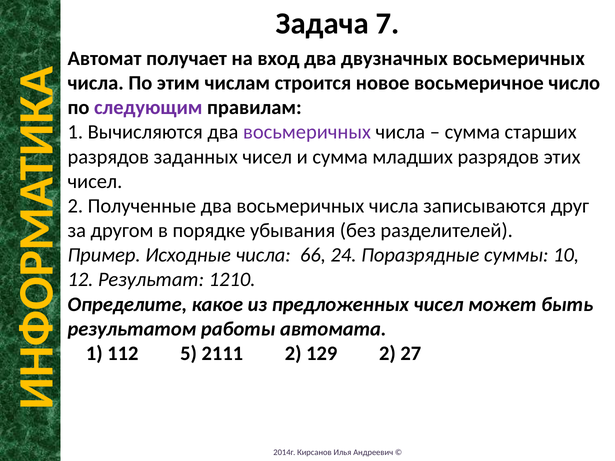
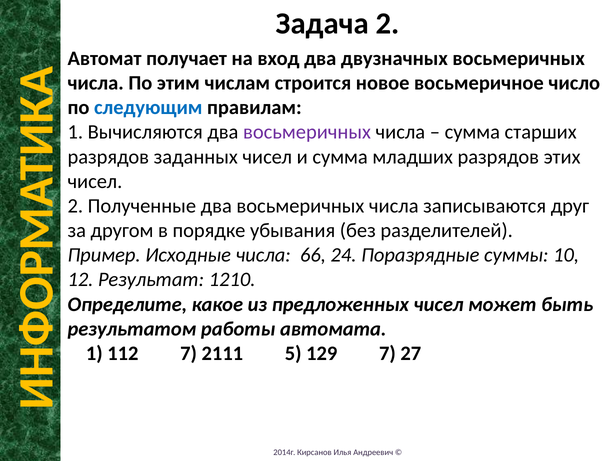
Задача 7: 7 -> 2 (388, 24)
следующим colour: purple -> blue (148, 108)
112 5: 5 -> 7 (189, 354)
2111 2: 2 -> 5 (293, 354)
129 2: 2 -> 7 (387, 354)
